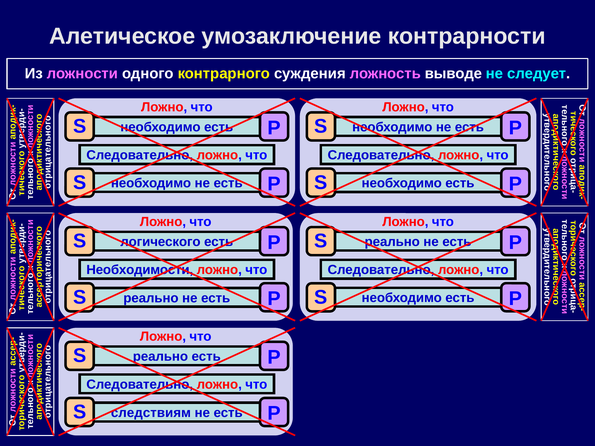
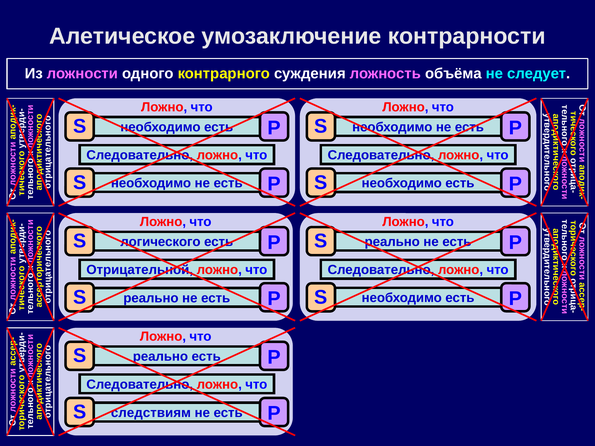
выводе: выводе -> объёма (453, 74)
Необходимости: Необходимости -> Отрицательной (140, 270)
